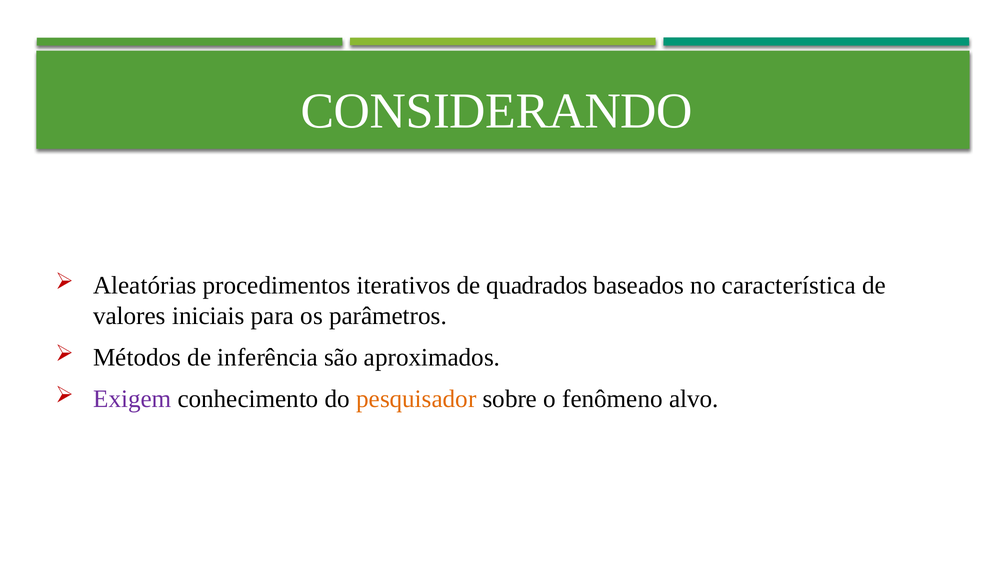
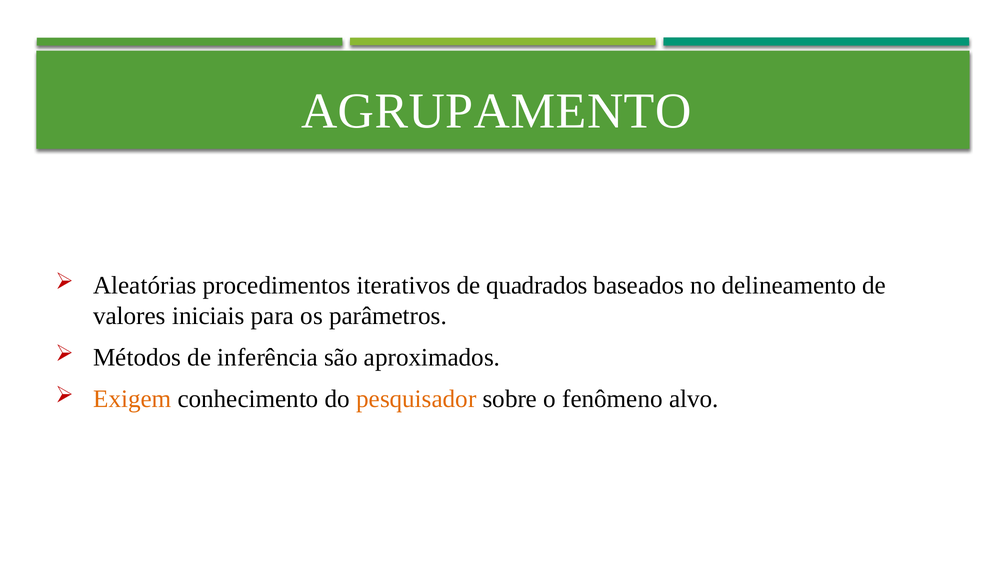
CONSIDERANDO: CONSIDERANDO -> AGRUPAMENTO (496, 111)
característica: característica -> delineamento (789, 286)
Exigem colour: purple -> orange (132, 399)
